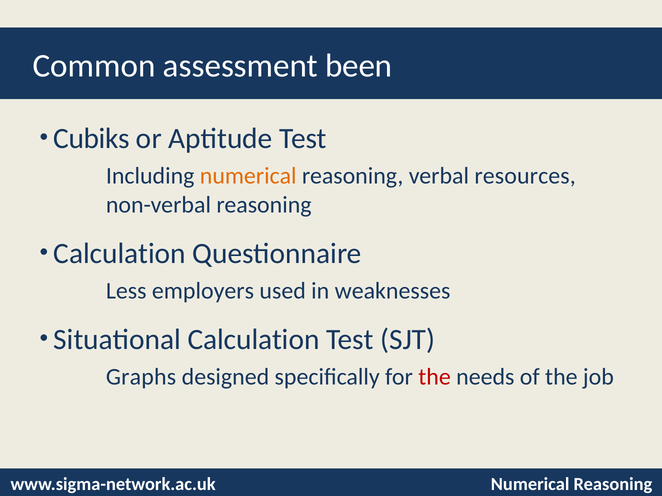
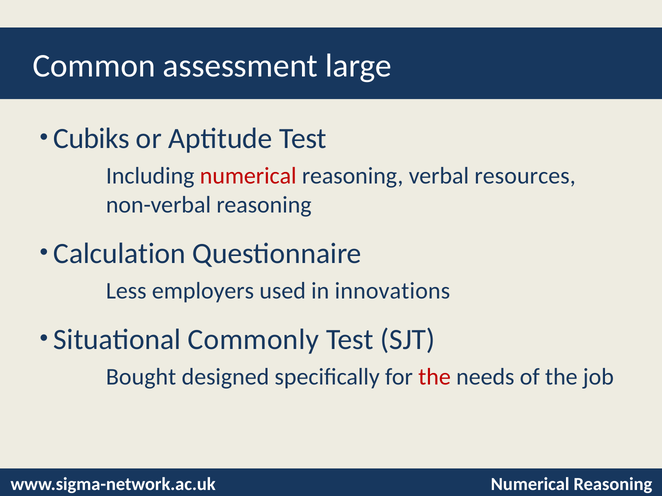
been: been -> large (359, 66)
numerical colour: orange -> red (248, 176)
weaknesses: weaknesses -> innovations (392, 291)
Situational Calculation: Calculation -> Commonly (253, 340)
Graphs: Graphs -> Bought (141, 377)
